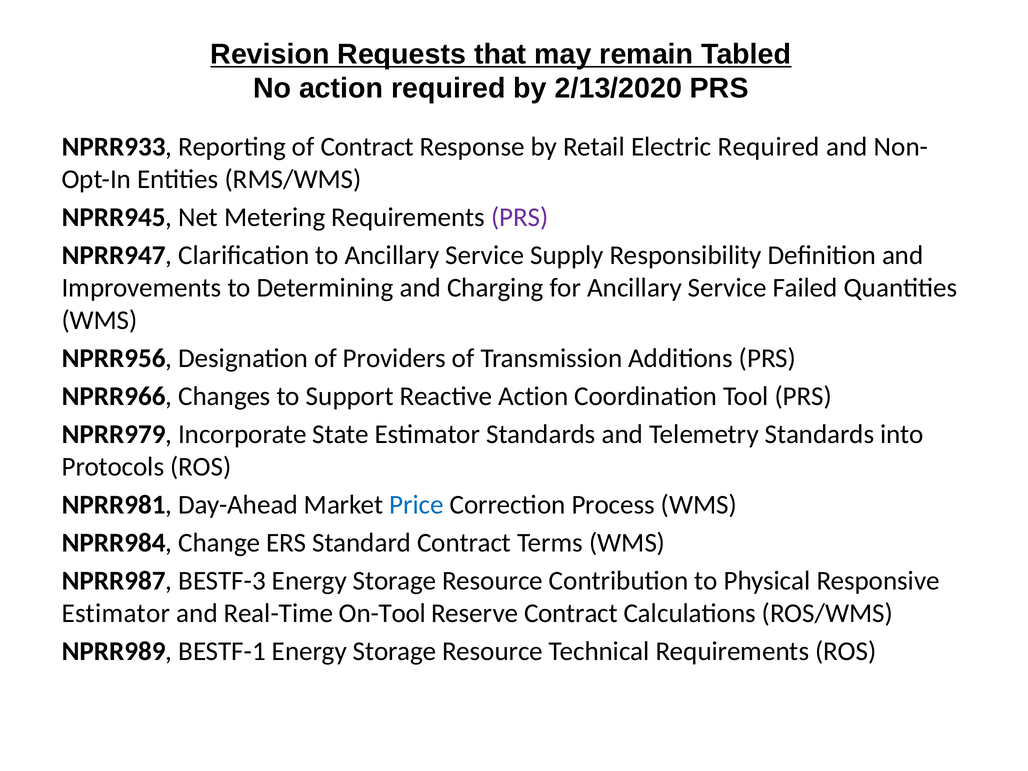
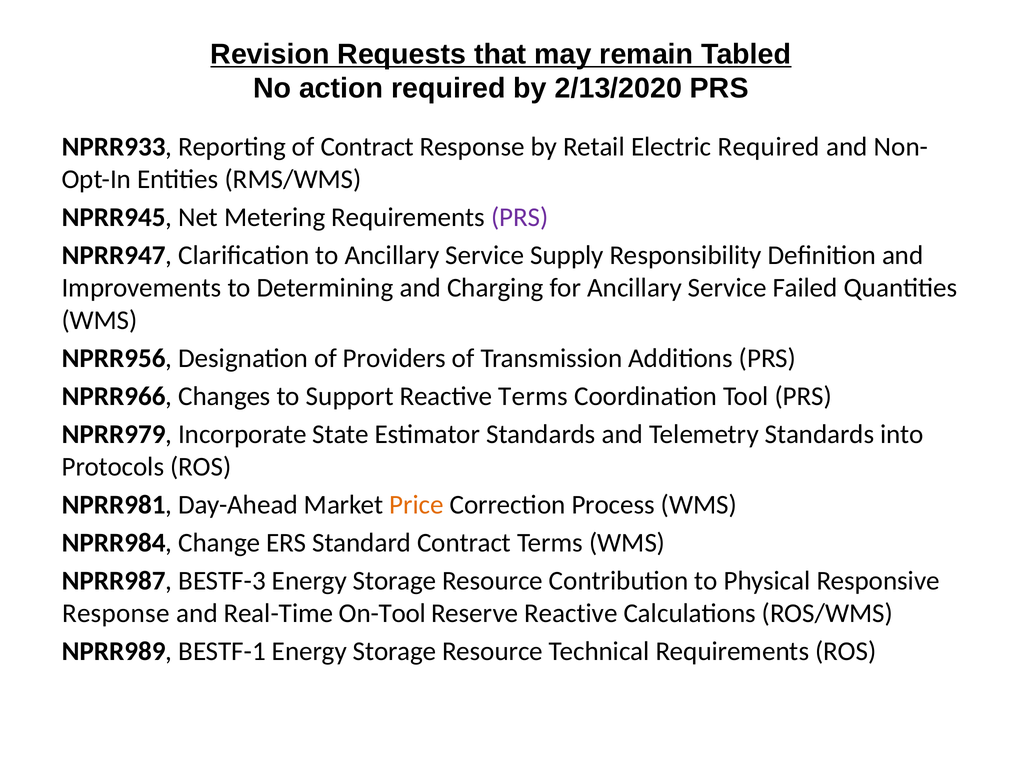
Reactive Action: Action -> Terms (533, 396)
Price colour: blue -> orange (416, 505)
Estimator: Estimator -> Response (116, 613)
Reserve Contract: Contract -> Reactive (571, 613)
